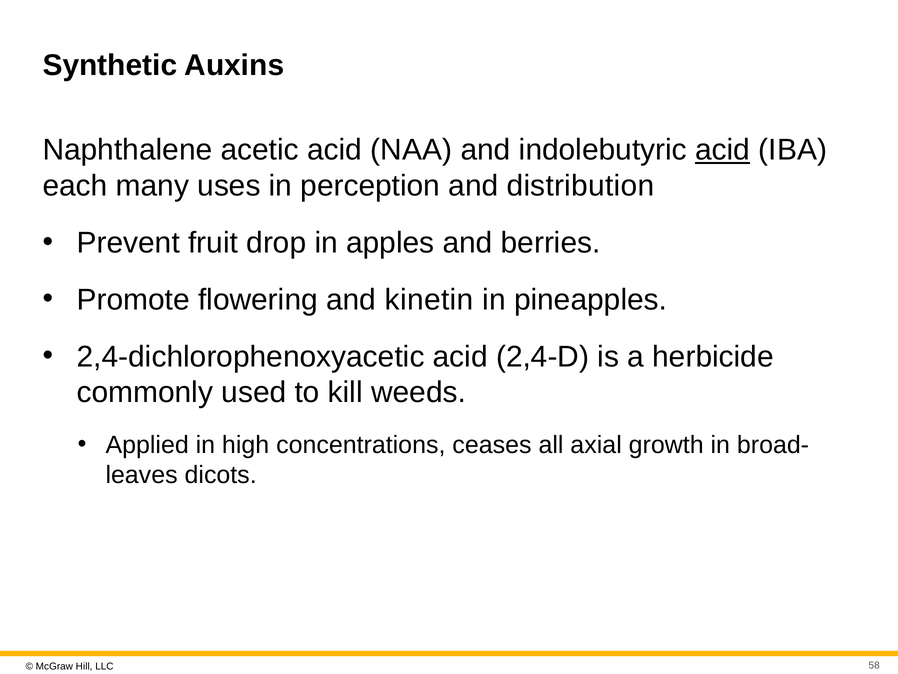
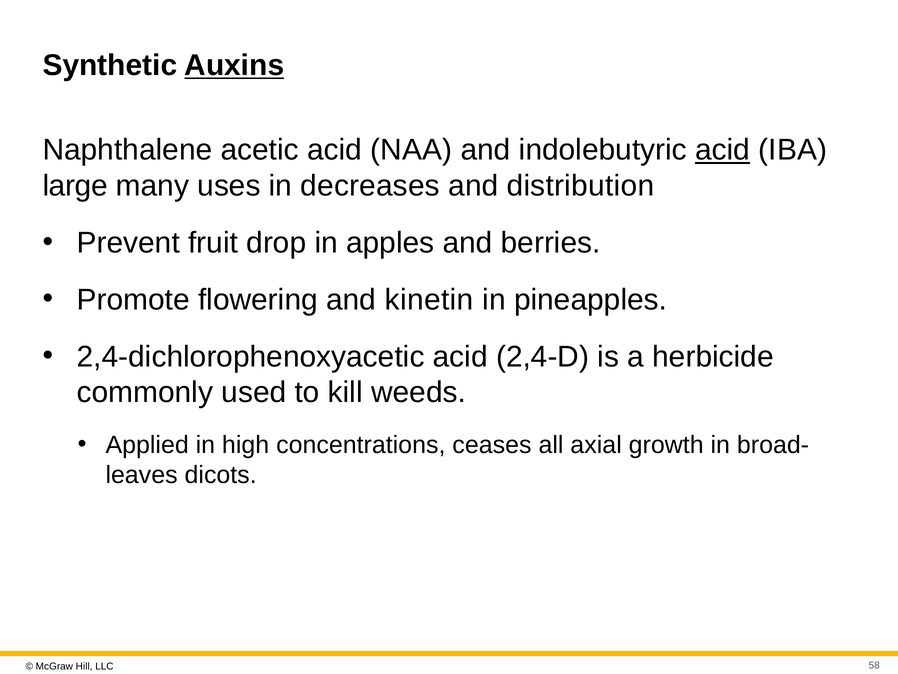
Auxins underline: none -> present (234, 65)
each: each -> large (75, 186)
perception: perception -> decreases (370, 186)
